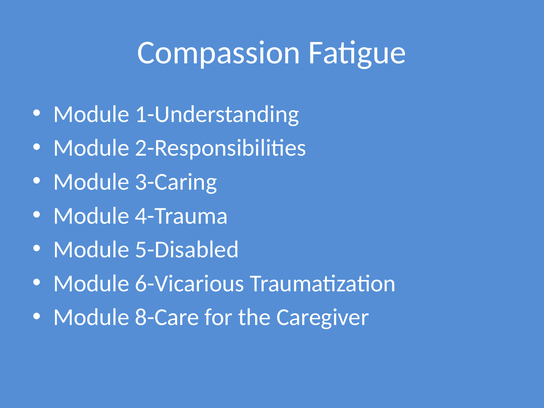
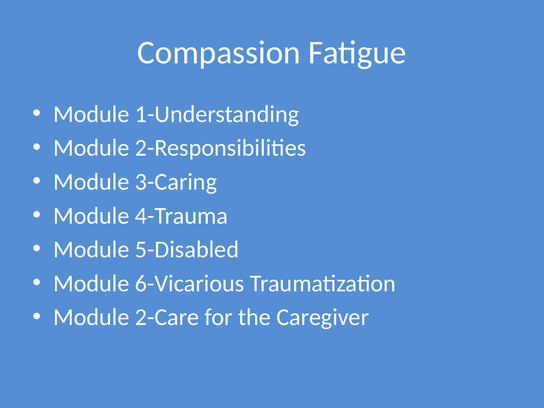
8-Care: 8-Care -> 2-Care (167, 317)
